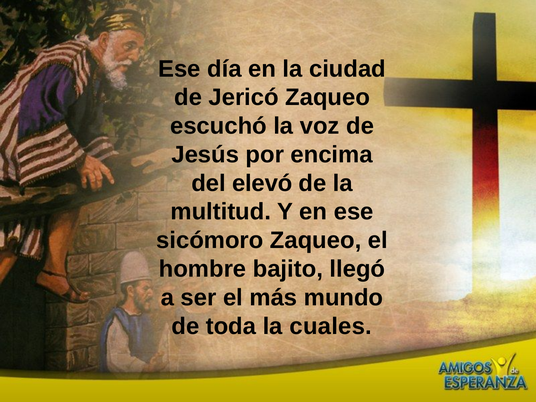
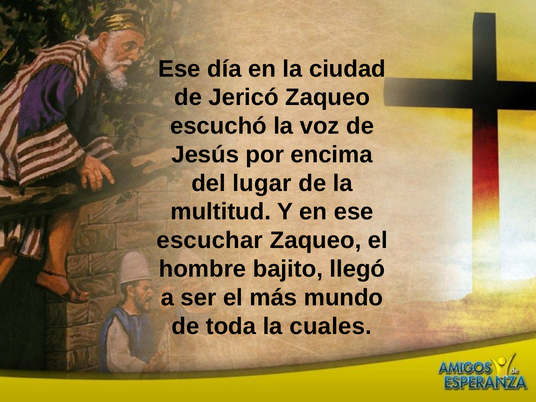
elevó: elevó -> lugar (262, 183)
sicómoro: sicómoro -> escuchar (210, 240)
